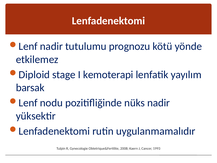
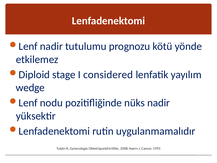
kemoterapi: kemoterapi -> considered (108, 75)
barsak: barsak -> wedge (30, 88)
